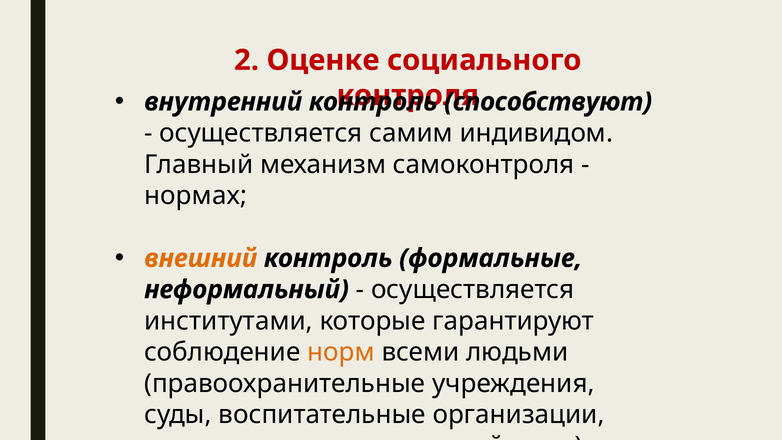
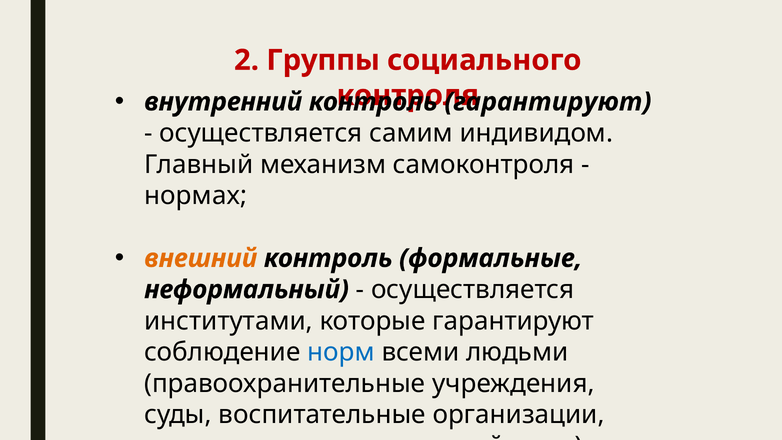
Оценке: Оценке -> Группы (323, 60)
способствуют: способствуют -> гарантируют (548, 102)
норм colour: orange -> blue (341, 352)
